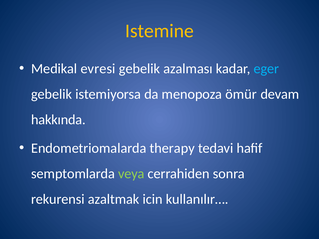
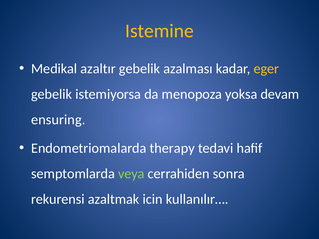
evresi: evresi -> azaltır (98, 69)
eger colour: light blue -> yellow (266, 69)
ömür: ömür -> yoksa (241, 94)
hakkında: hakkında -> ensuring (58, 120)
